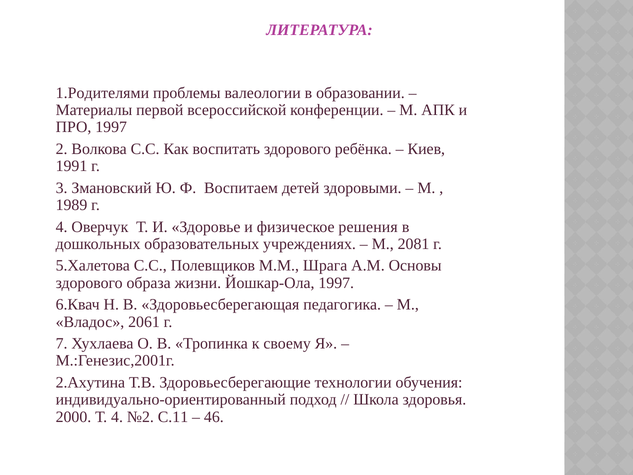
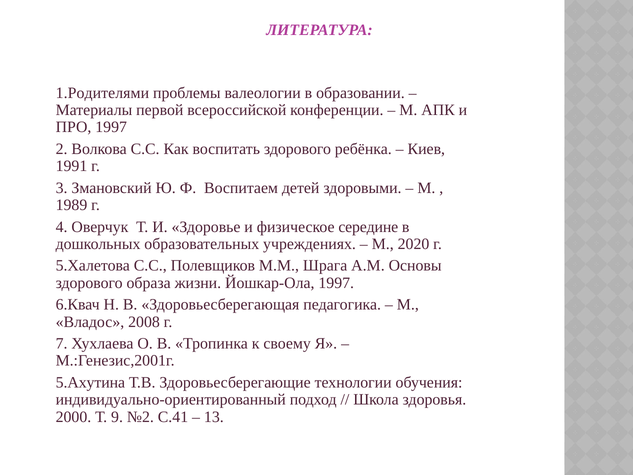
решения: решения -> середине (368, 227)
2081: 2081 -> 2020 (414, 244)
2061: 2061 -> 2008 (144, 322)
2.Ахутина: 2.Ахутина -> 5.Ахутина (90, 382)
Т 4: 4 -> 9 (117, 417)
С.11: С.11 -> С.41 (173, 417)
46: 46 -> 13 (214, 417)
